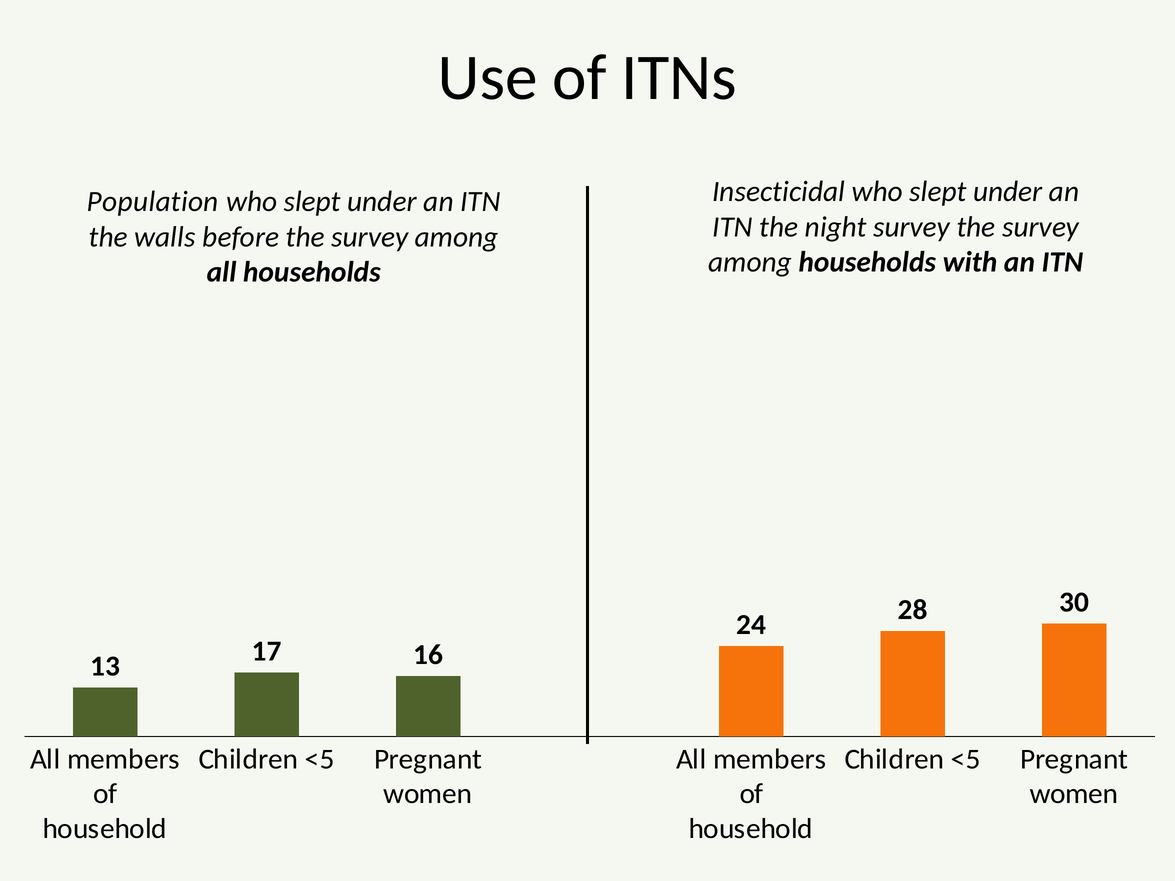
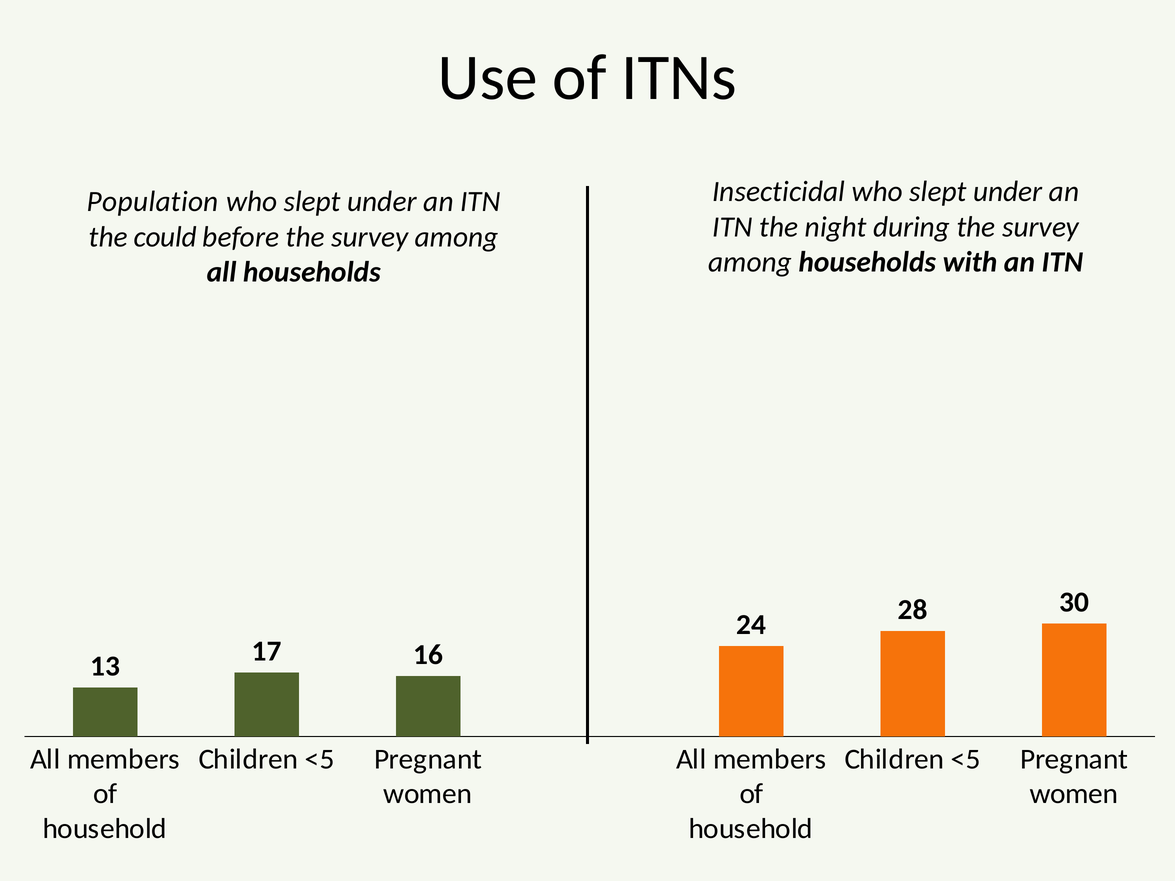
night survey: survey -> during (912, 227)
walls: walls -> could (165, 237)
